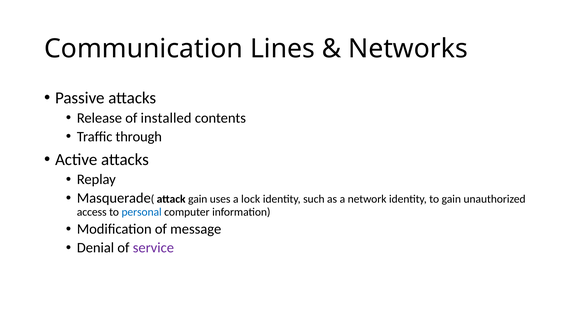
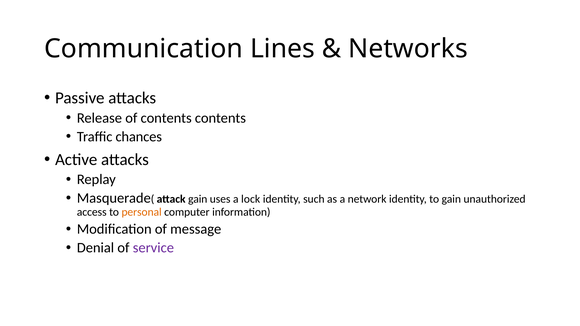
of installed: installed -> contents (166, 118)
through: through -> chances (139, 137)
personal colour: blue -> orange (142, 212)
